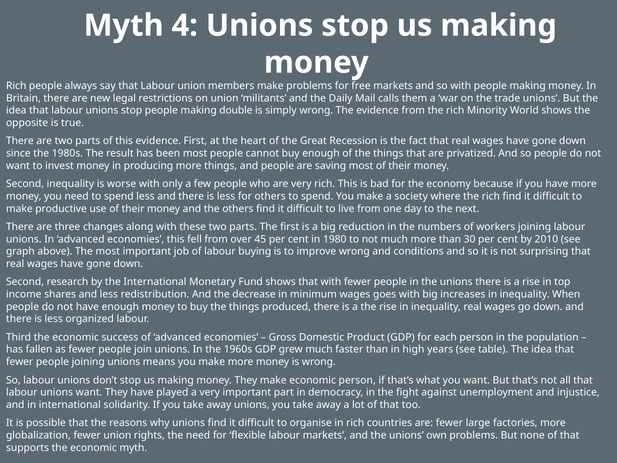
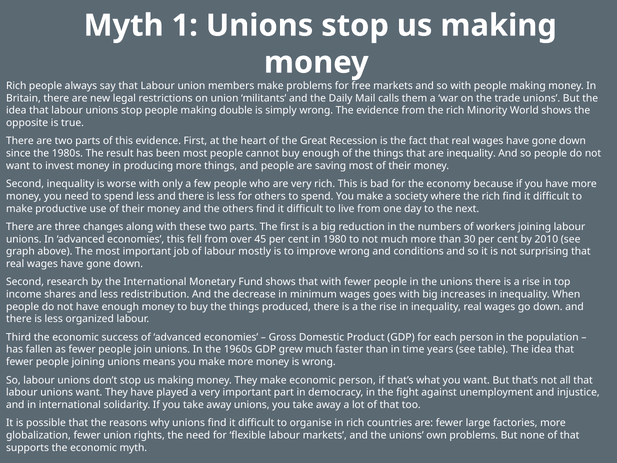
4: 4 -> 1 (185, 26)
are privatized: privatized -> inequality (471, 153)
buying: buying -> mostly (255, 251)
high: high -> time (413, 349)
